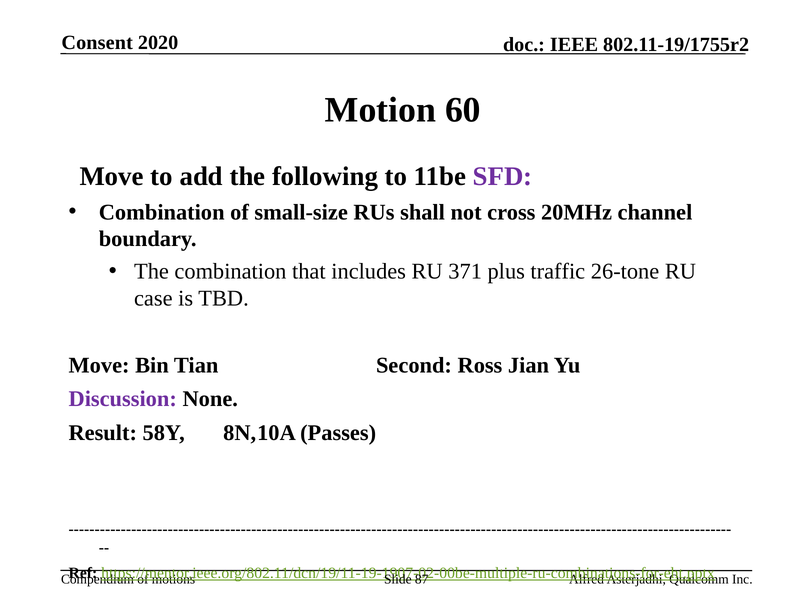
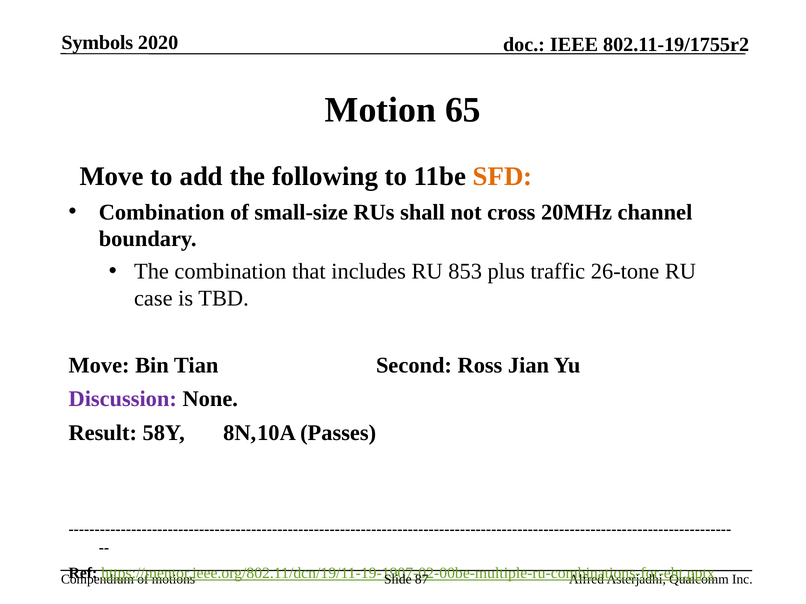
Consent: Consent -> Symbols (97, 43)
60: 60 -> 65 (463, 110)
SFD colour: purple -> orange (503, 176)
371: 371 -> 853 (465, 272)
